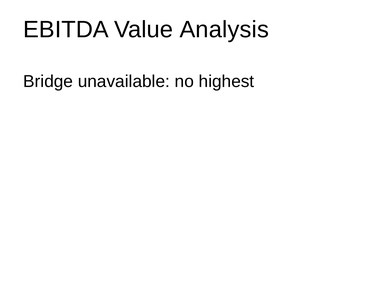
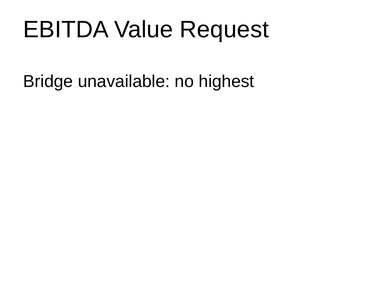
Analysis: Analysis -> Request (224, 29)
